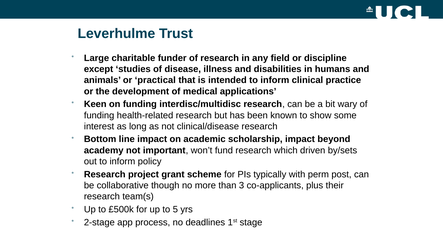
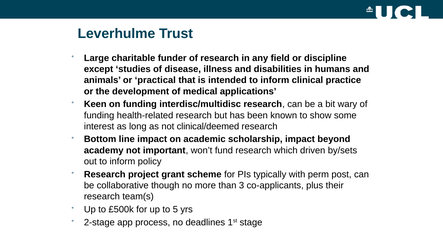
clinical/disease: clinical/disease -> clinical/deemed (208, 126)
